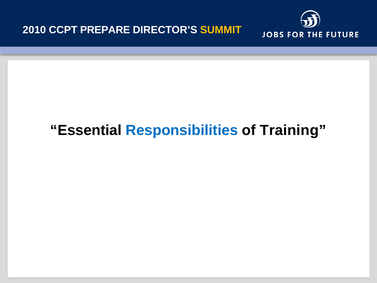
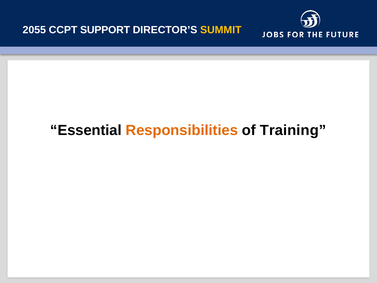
2010: 2010 -> 2055 (34, 30)
PREPARE: PREPARE -> SUPPORT (105, 30)
Responsibilities colour: blue -> orange (182, 130)
